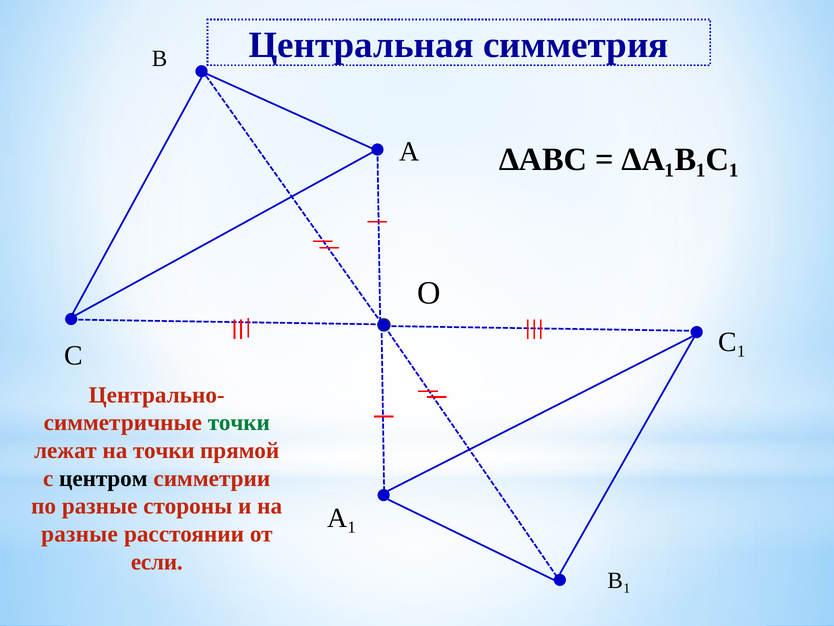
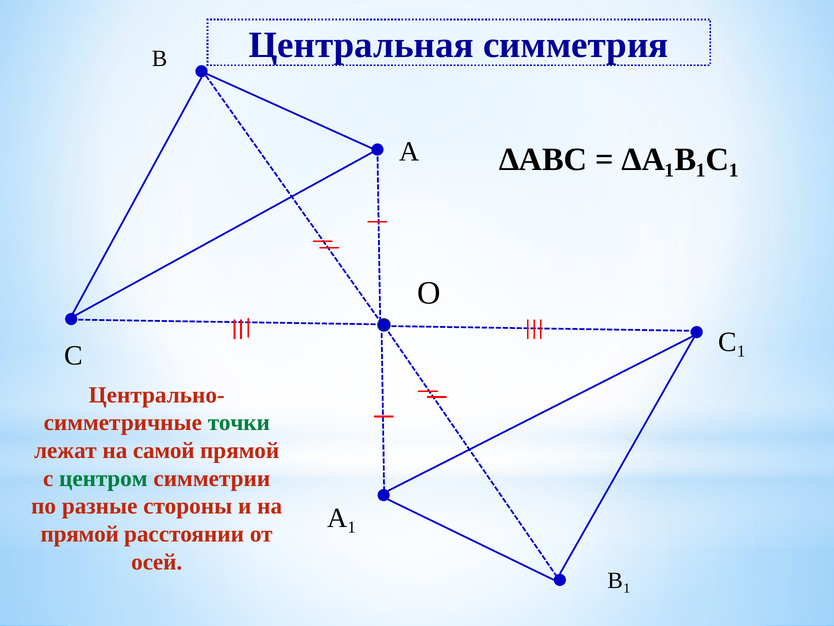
на точки: точки -> самой (164, 450)
центром colour: black -> green (103, 478)
разные: разные -> прямой (80, 534)
если: если -> осей (157, 562)
